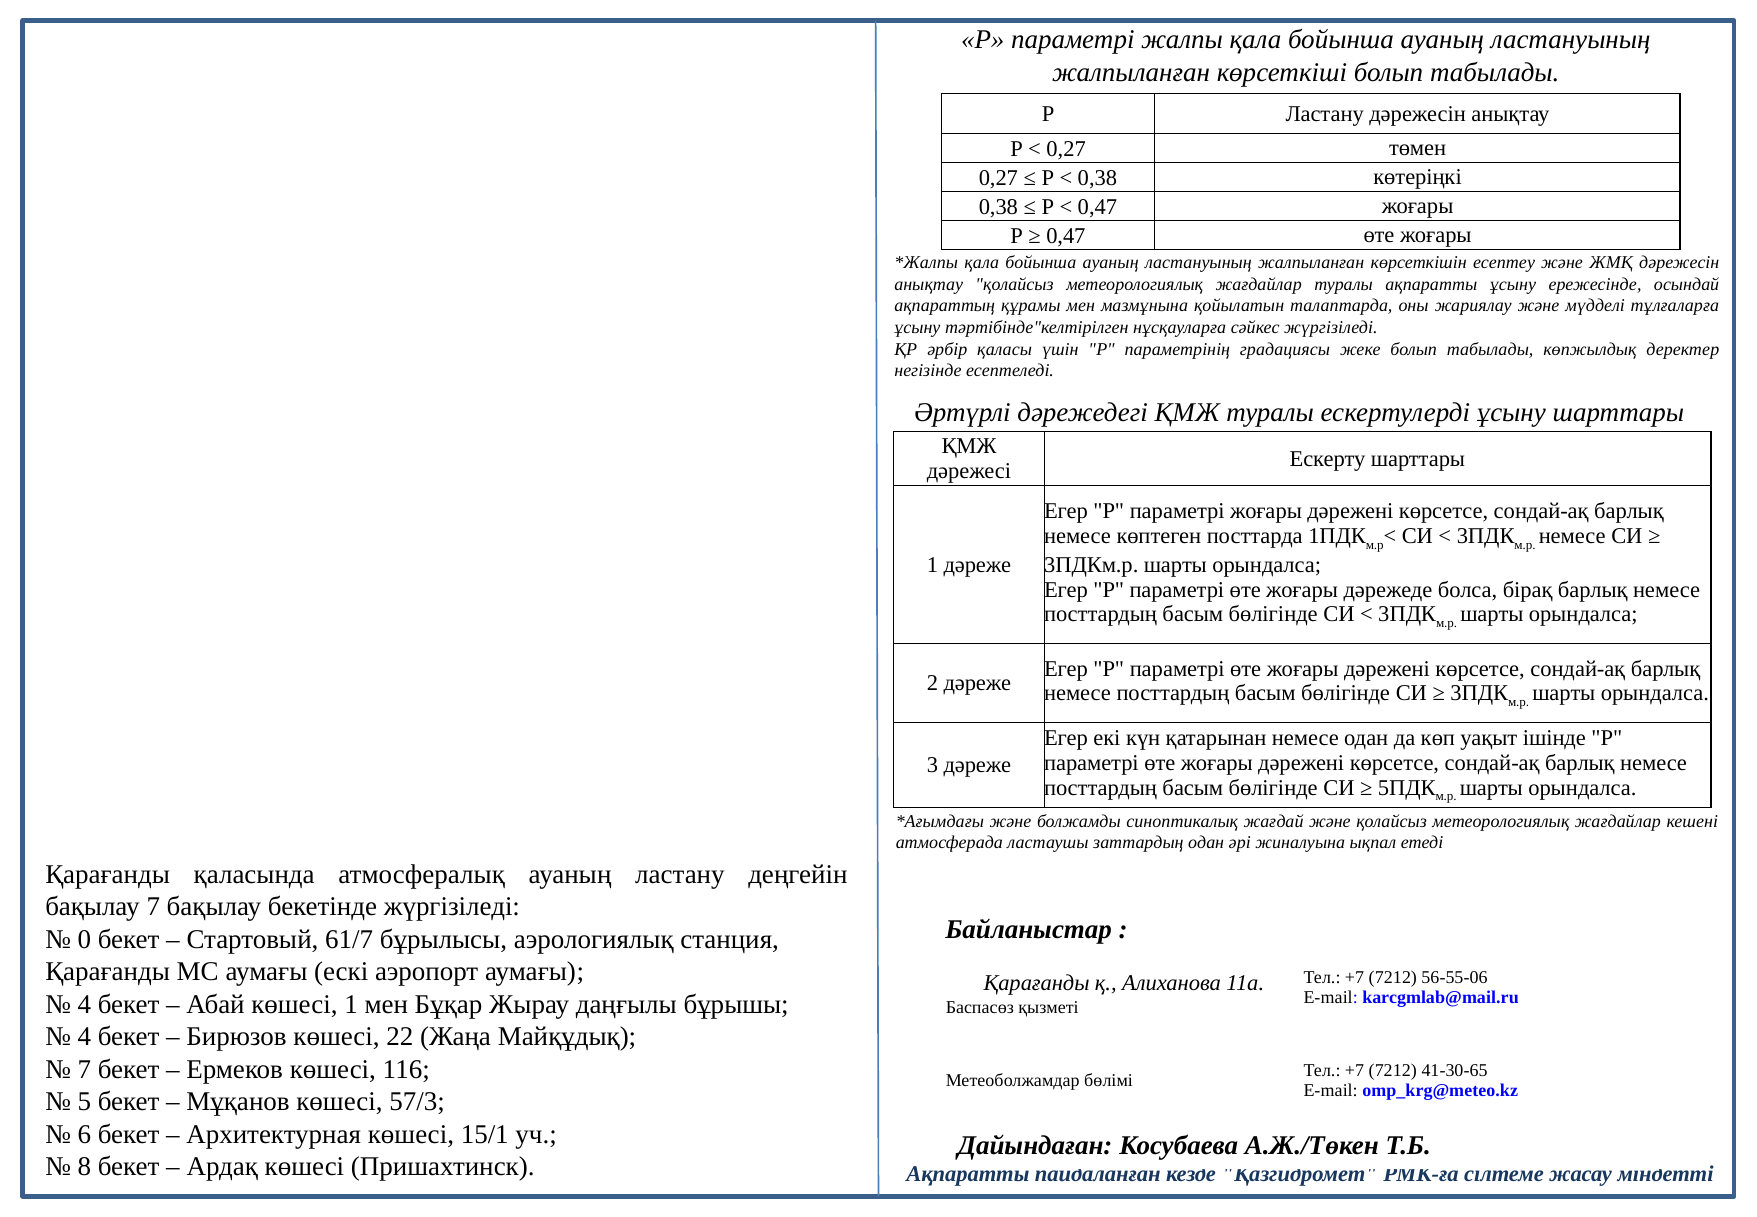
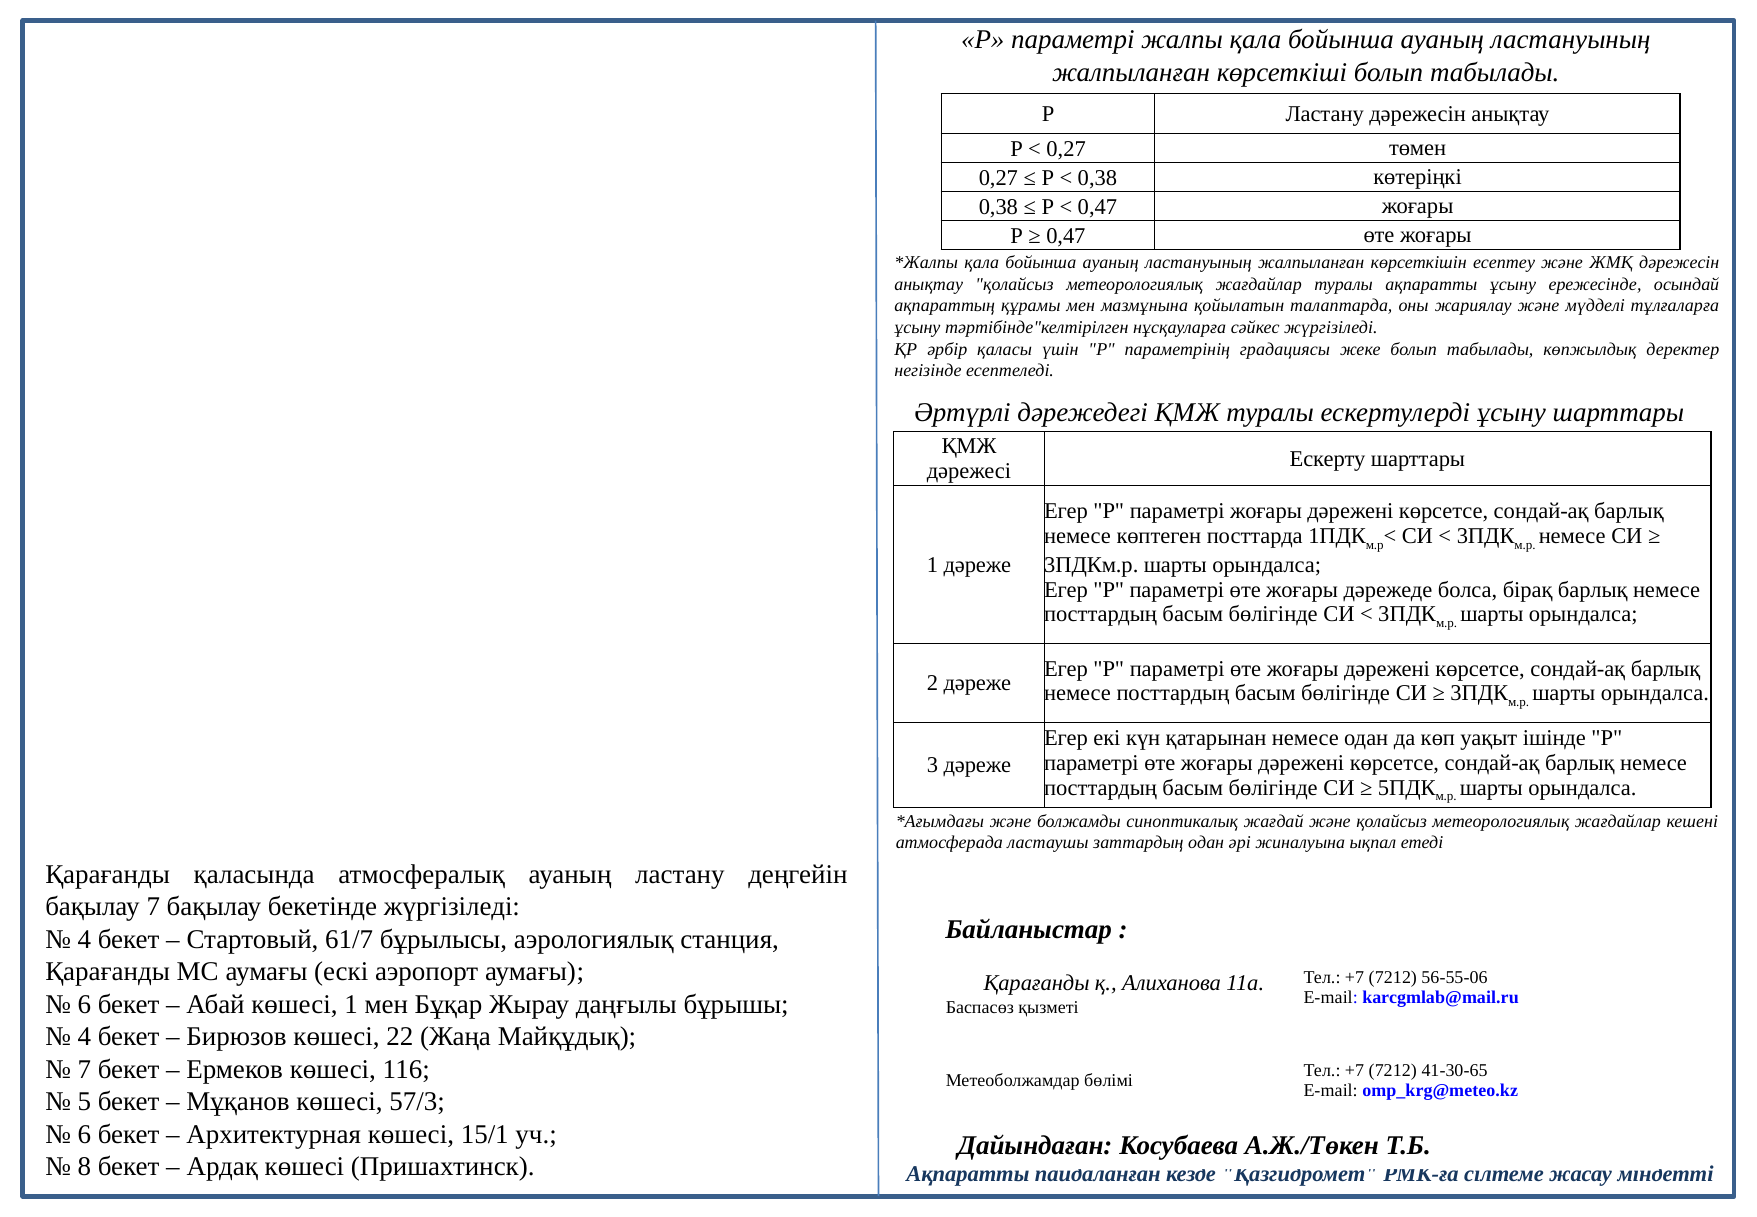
0: 0 -> 4 (84, 939)
4: 4 -> 6 (84, 1004)
